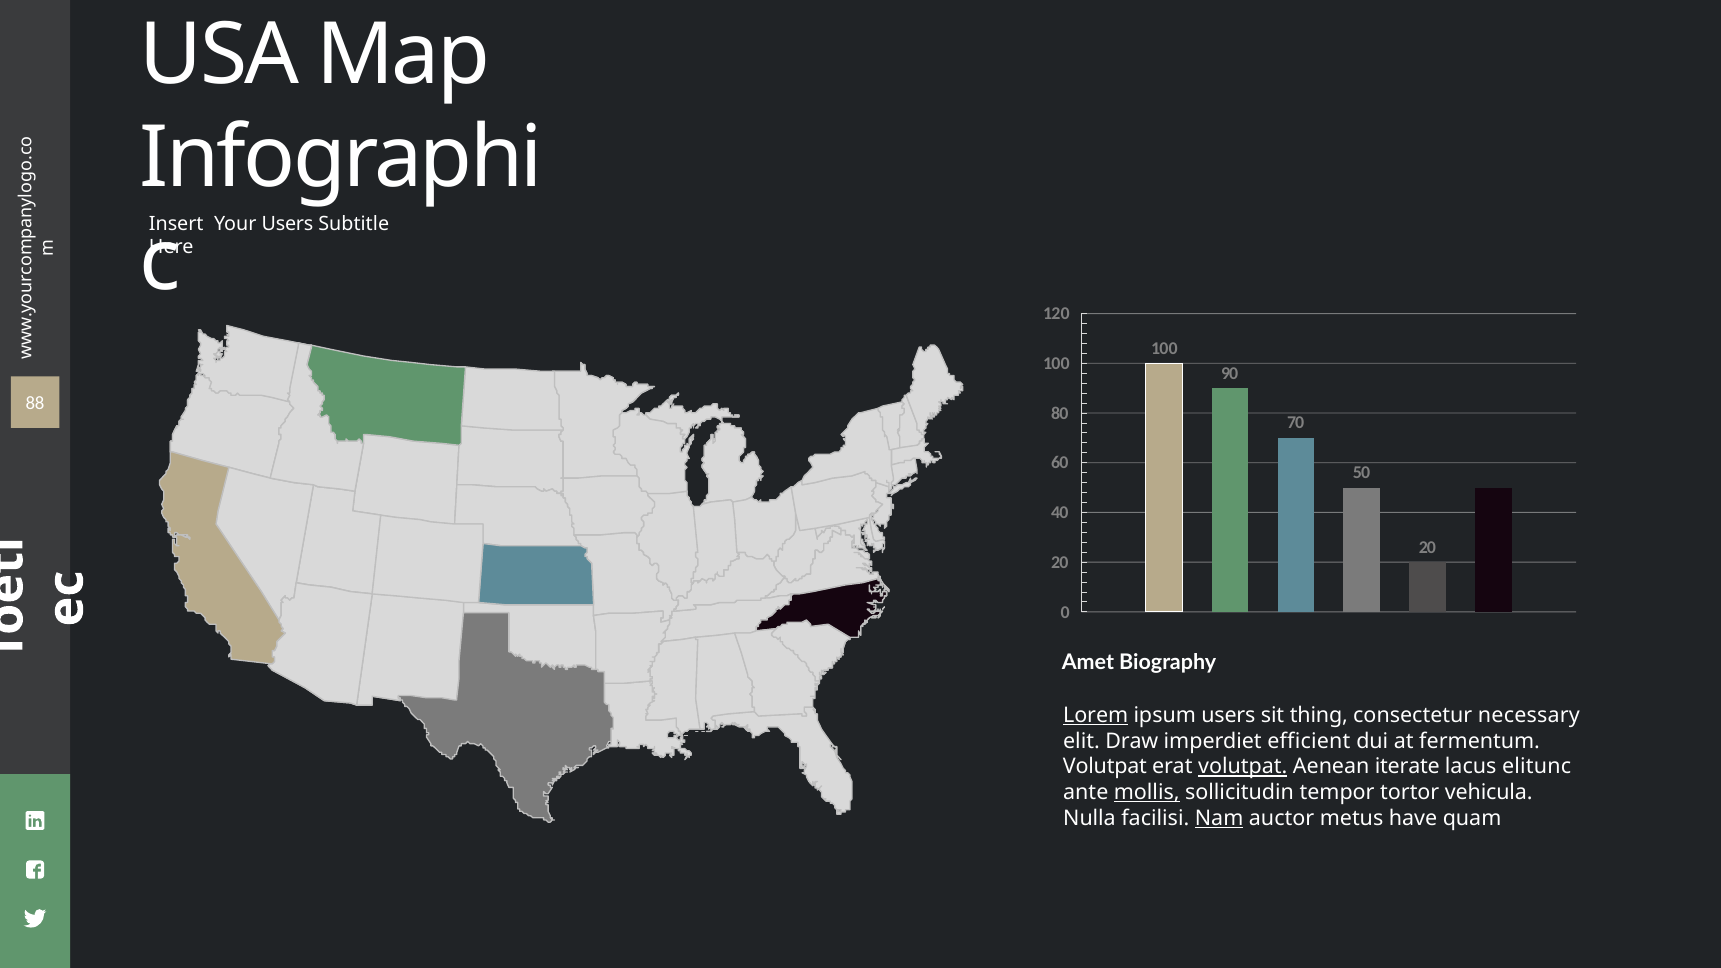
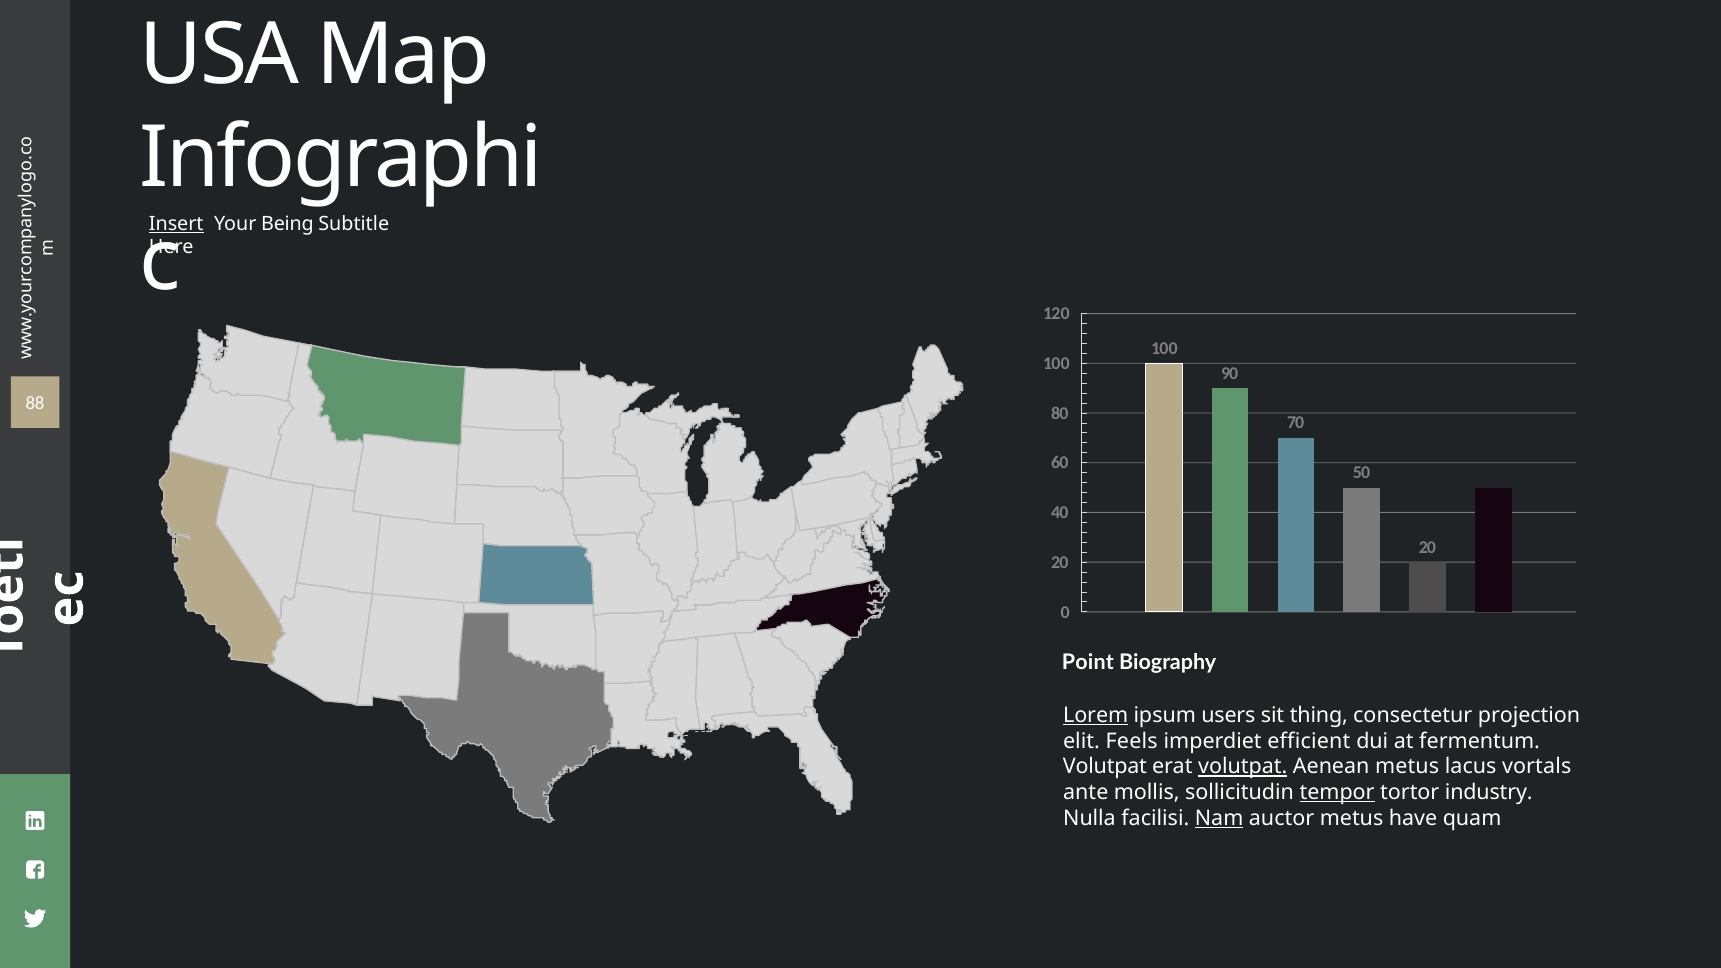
Insert underline: none -> present (176, 224)
Your Users: Users -> Being (287, 224)
Amet: Amet -> Point (1088, 662)
necessary: necessary -> projection (1529, 715)
Draw: Draw -> Feels (1132, 741)
Aenean iterate: iterate -> metus (1407, 767)
elitunc: elitunc -> vortals (1537, 767)
mollis underline: present -> none (1147, 793)
tempor underline: none -> present (1337, 793)
vehicula: vehicula -> industry (1489, 793)
